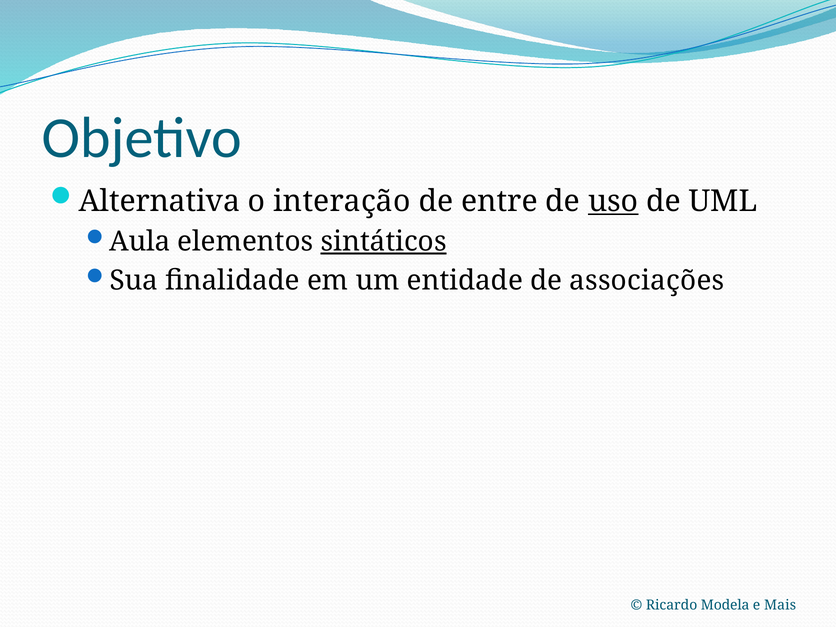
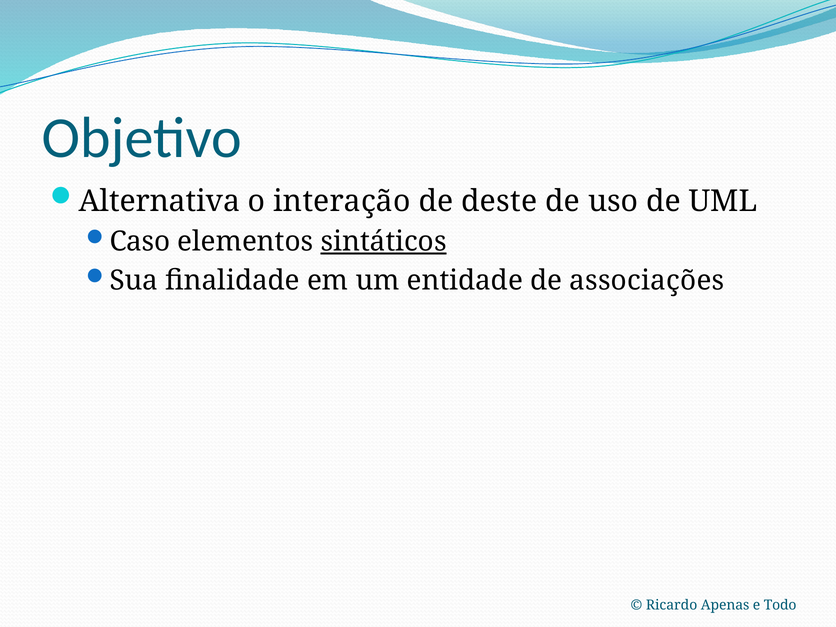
entre: entre -> deste (499, 201)
uso underline: present -> none (613, 201)
Aula: Aula -> Caso (140, 242)
Modela: Modela -> Apenas (725, 605)
Mais: Mais -> Todo (780, 605)
